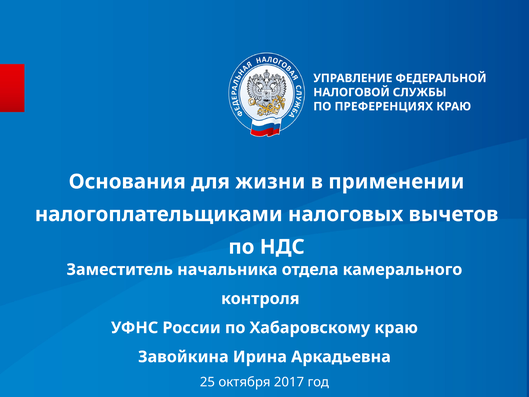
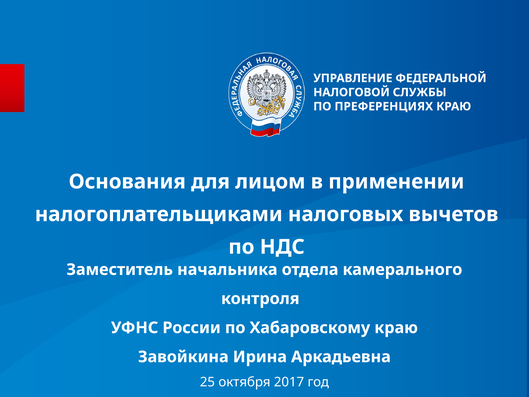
жизни: жизни -> лицом (270, 182)
